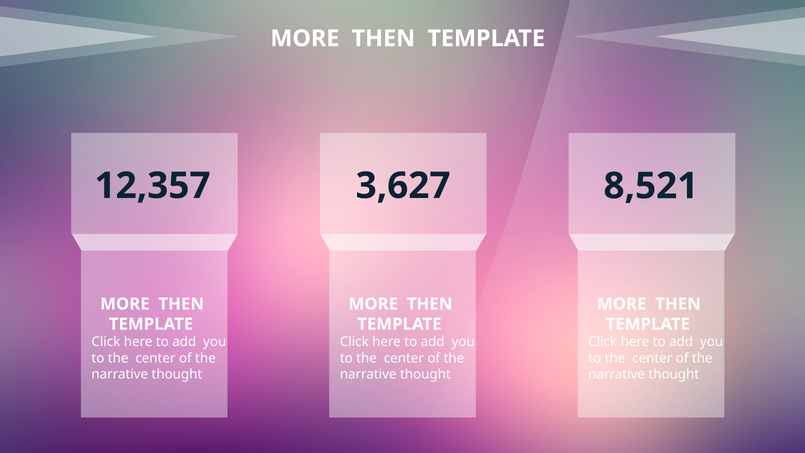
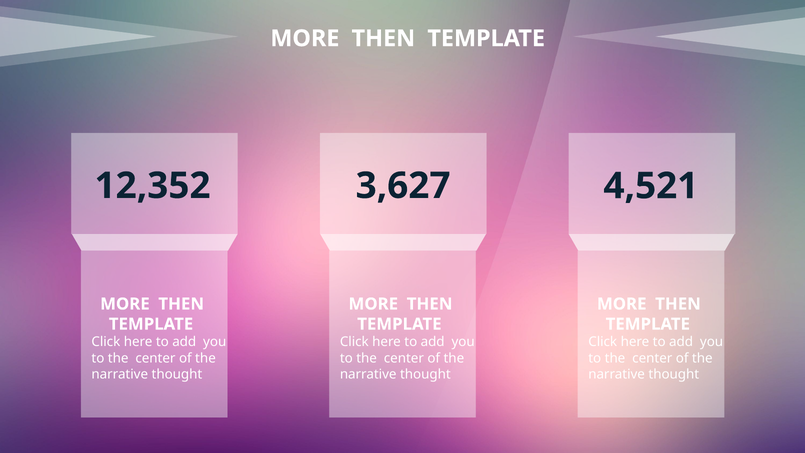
12,357: 12,357 -> 12,352 (153, 186)
8,521: 8,521 -> 4,521 (651, 186)
